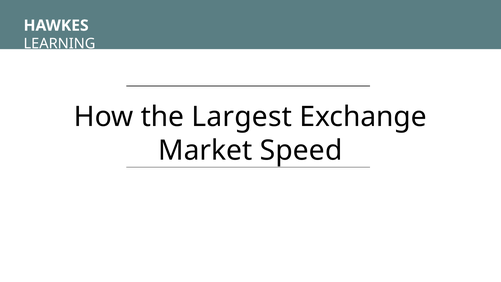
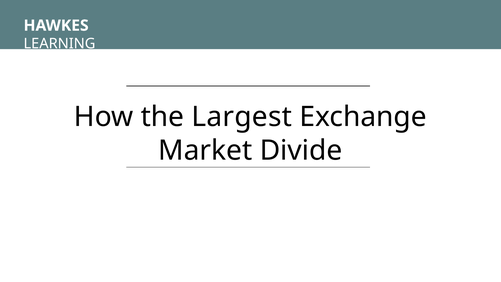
Speed: Speed -> Divide (301, 151)
